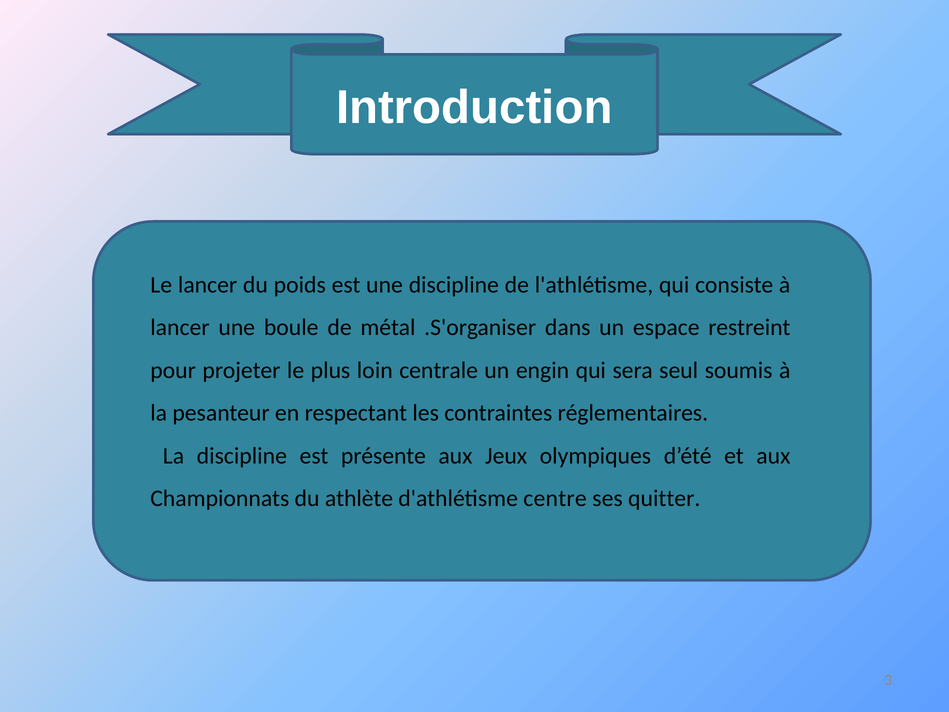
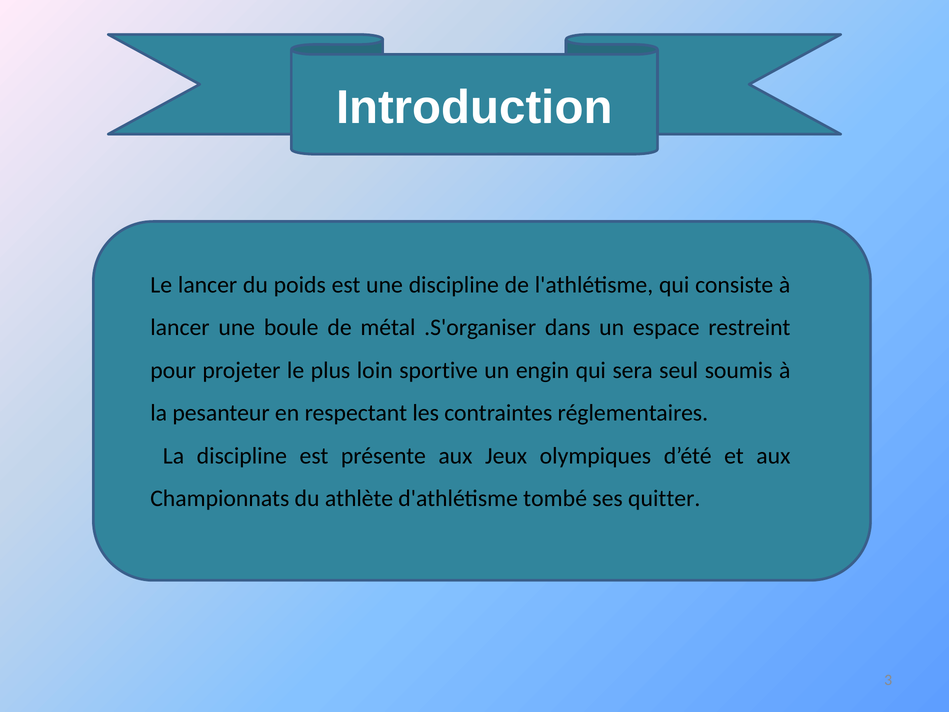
centrale: centrale -> sportive (439, 370)
centre: centre -> tombé (555, 498)
